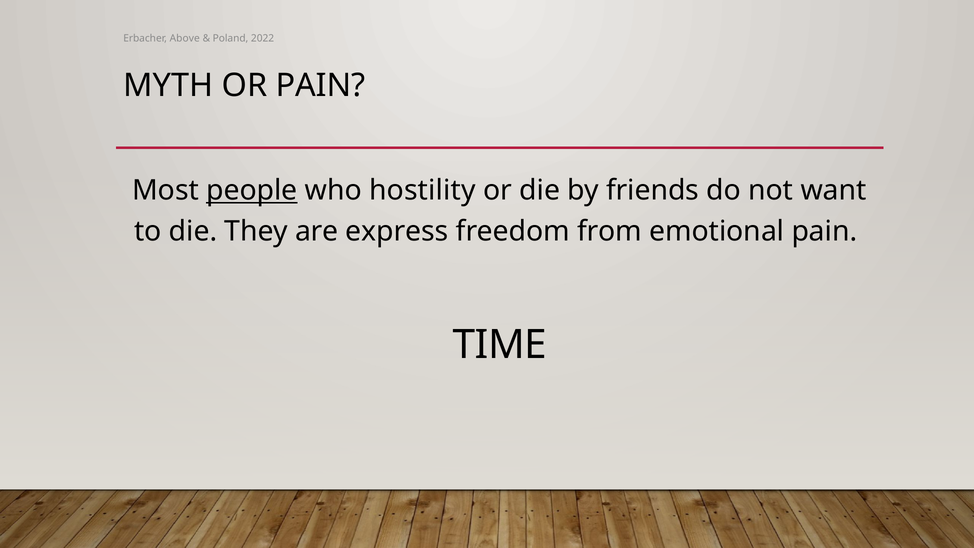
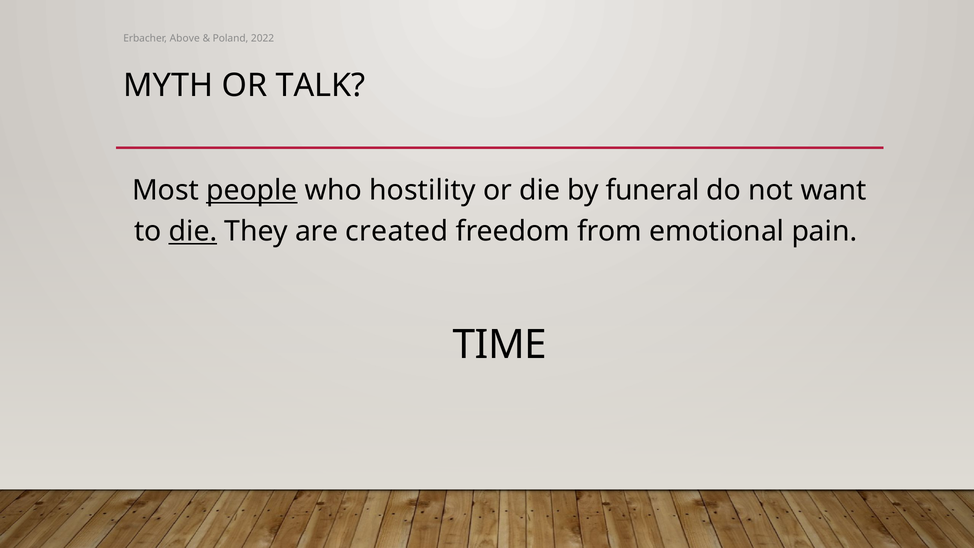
OR PAIN: PAIN -> TALK (321, 85)
friends: friends -> funeral (653, 191)
die underline: none -> present (193, 231)
express: express -> created (397, 231)
